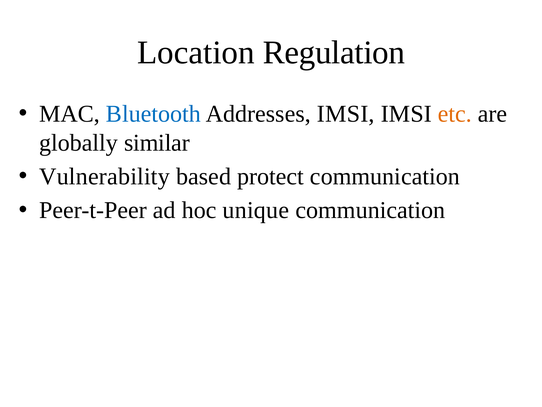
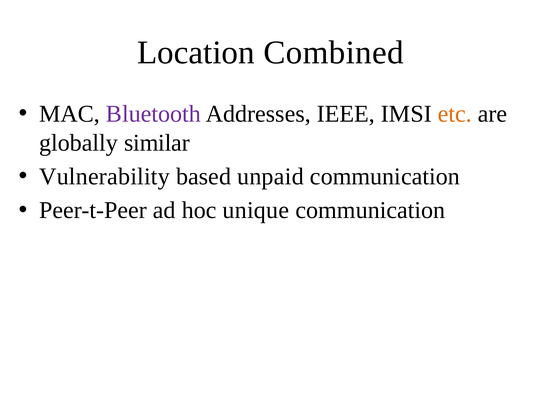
Regulation: Regulation -> Combined (334, 52)
Bluetooth colour: blue -> purple (154, 114)
Addresses IMSI: IMSI -> IEEE (346, 114)
protect: protect -> unpaid (270, 176)
